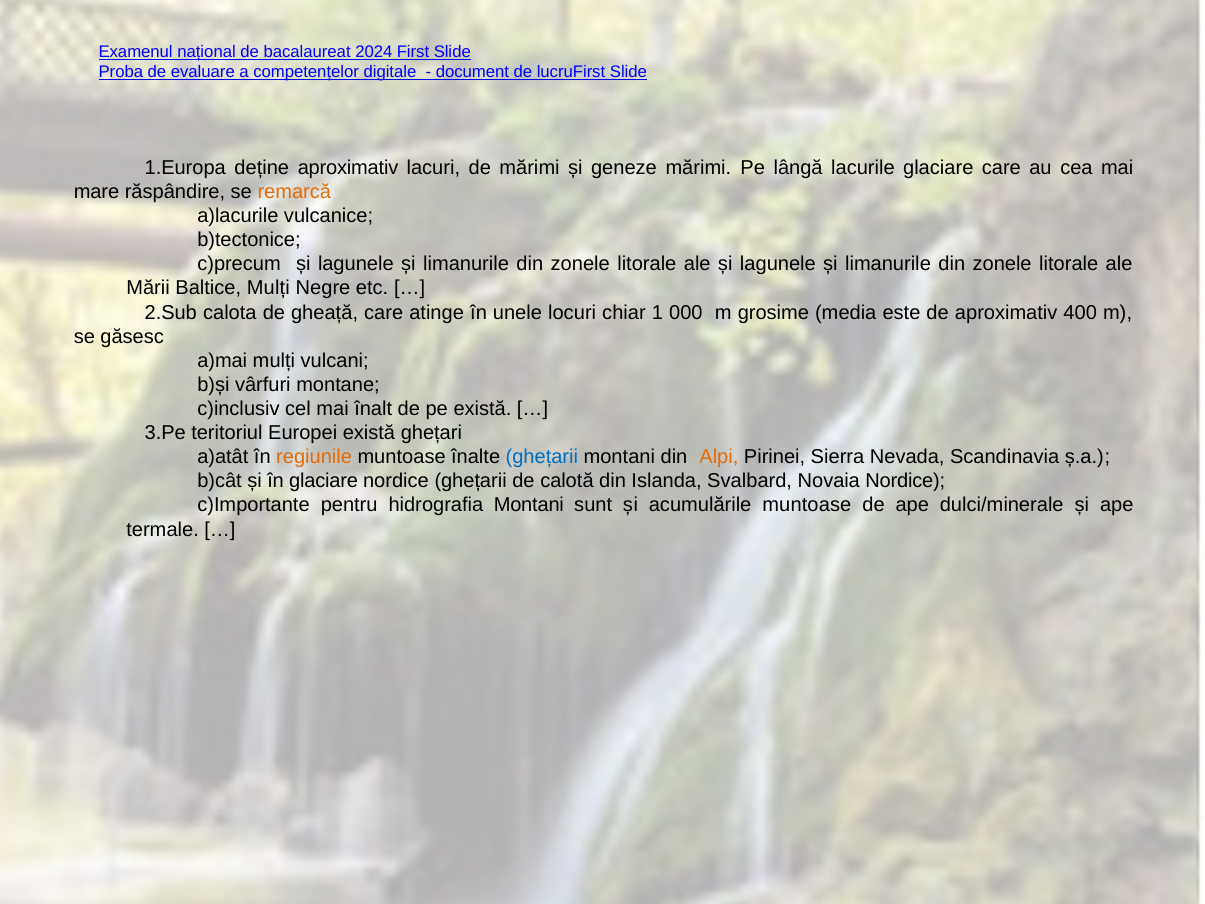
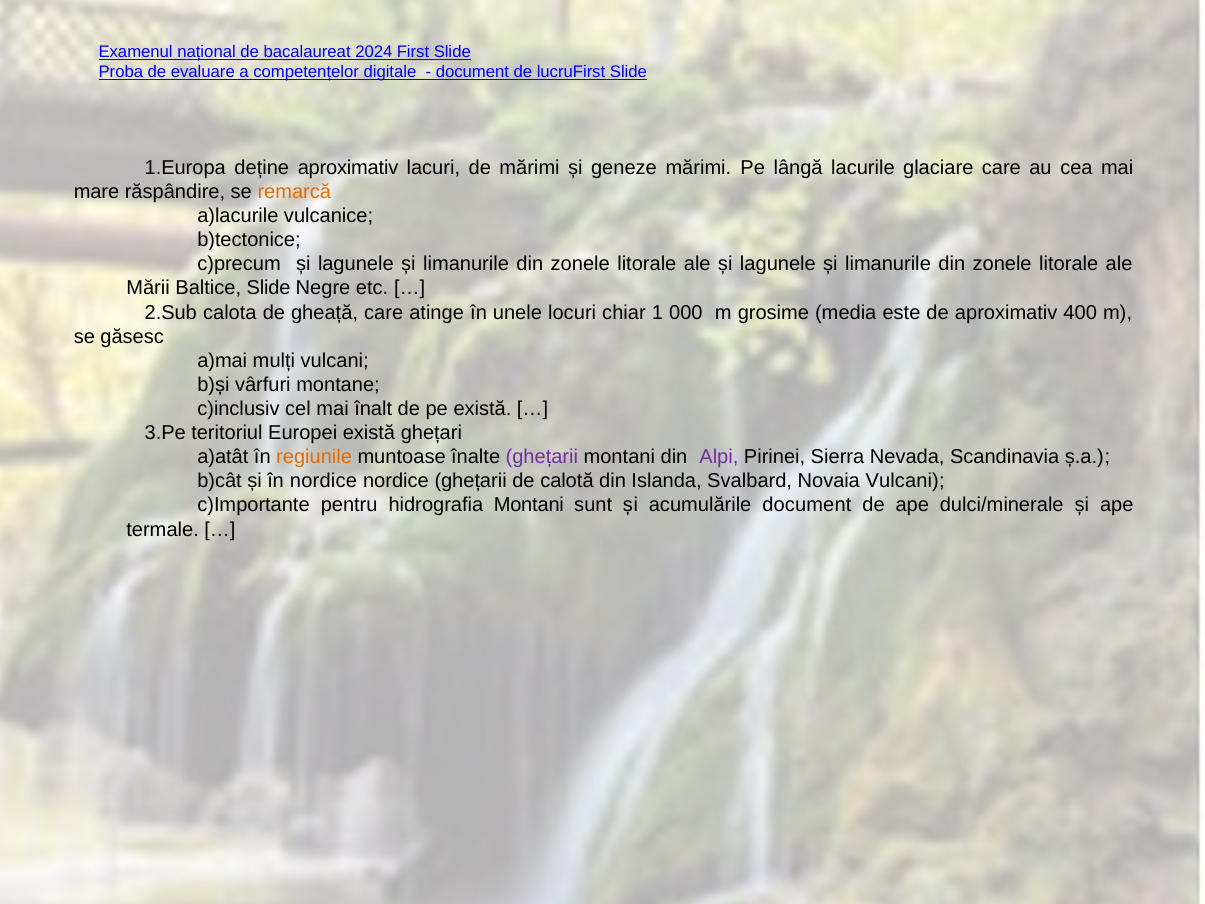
Baltice Mulți: Mulți -> Slide (269, 288)
ghețarii colour: blue -> purple (542, 457)
Alpi colour: orange -> purple (719, 457)
în glaciare: glaciare -> nordice (323, 481)
Novaia Nordice: Nordice -> Vulcani (905, 481)
acumulările muntoase: muntoase -> document (807, 505)
